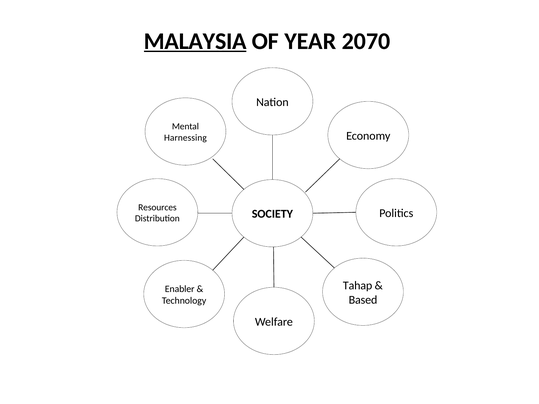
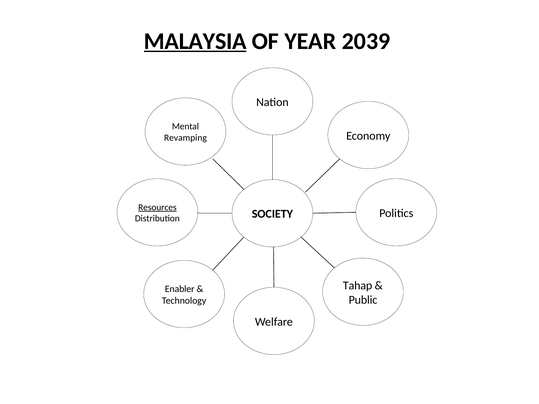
2070: 2070 -> 2039 (366, 41)
Harnessing: Harnessing -> Revamping (185, 138)
Resources underline: none -> present (157, 207)
Based: Based -> Public (363, 300)
